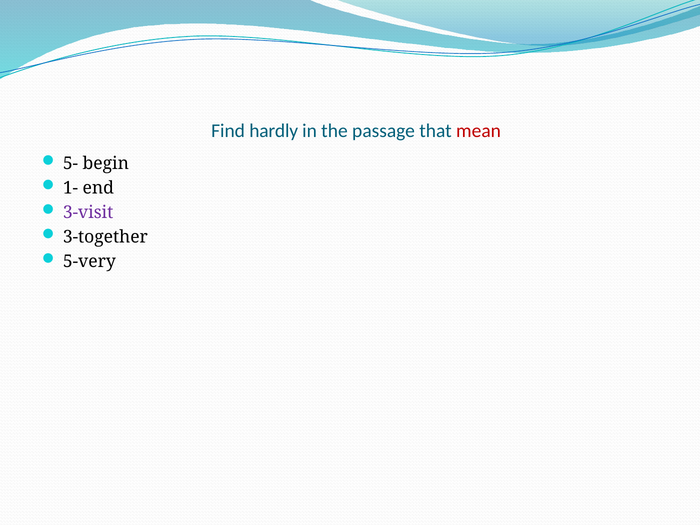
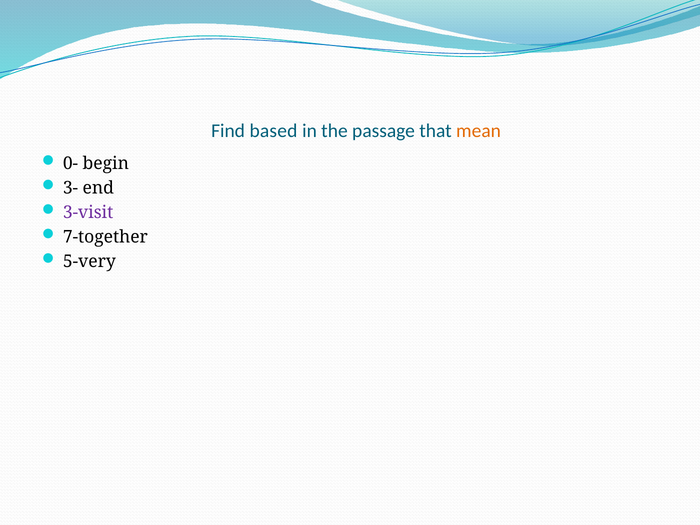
hardly: hardly -> based (273, 131)
mean colour: red -> orange (479, 131)
5-: 5- -> 0- (70, 163)
1-: 1- -> 3- (70, 188)
3-together: 3-together -> 7-together (105, 237)
